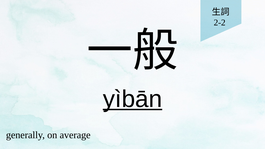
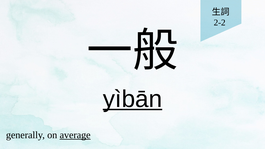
average underline: none -> present (75, 135)
